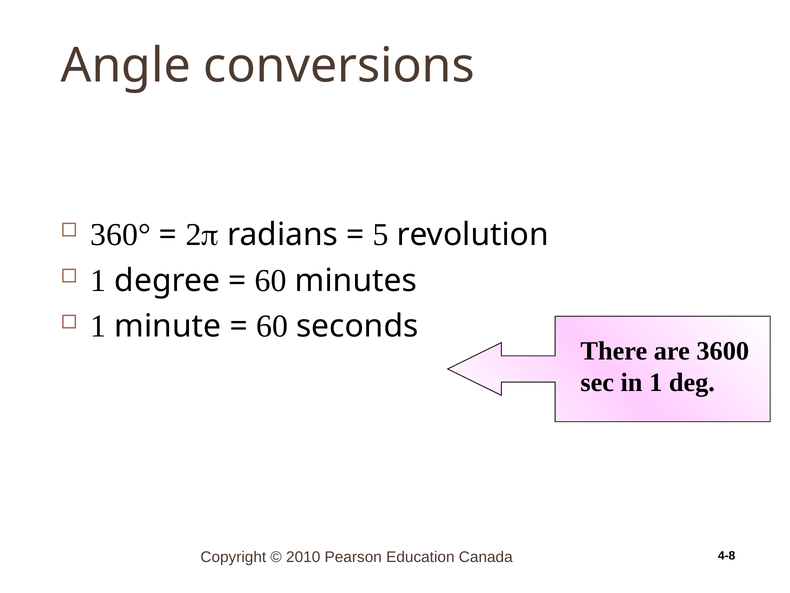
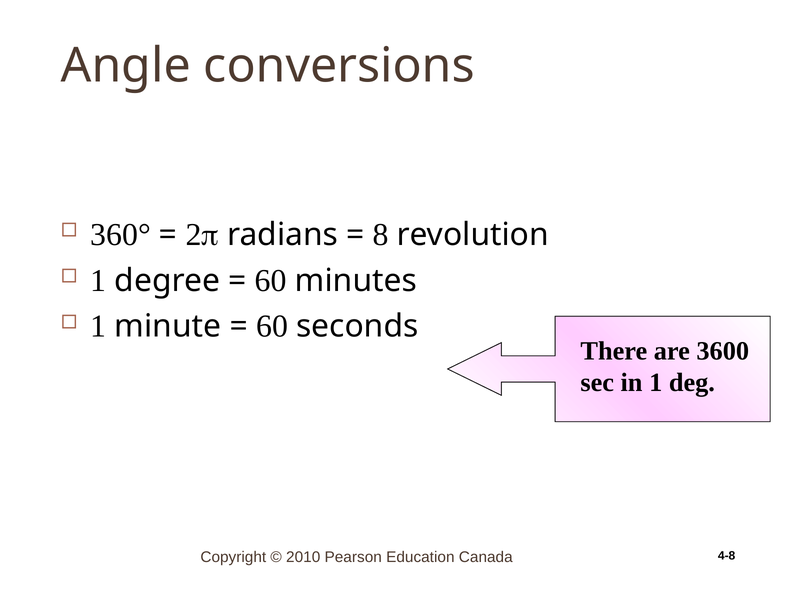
5: 5 -> 8 (381, 234)
